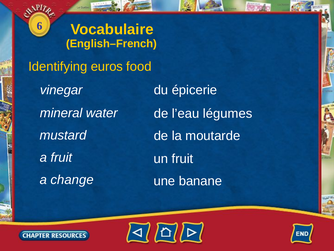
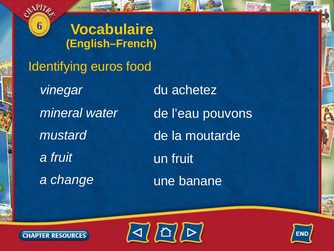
épicerie: épicerie -> achetez (194, 90)
légumes: légumes -> pouvons (228, 113)
